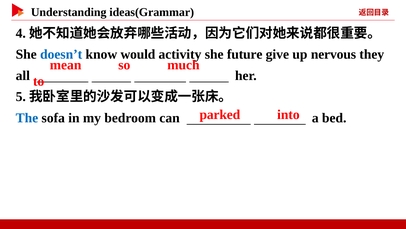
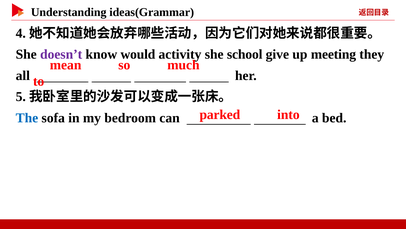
doesn’t colour: blue -> purple (61, 54)
future: future -> school (245, 54)
nervous: nervous -> meeting (333, 54)
